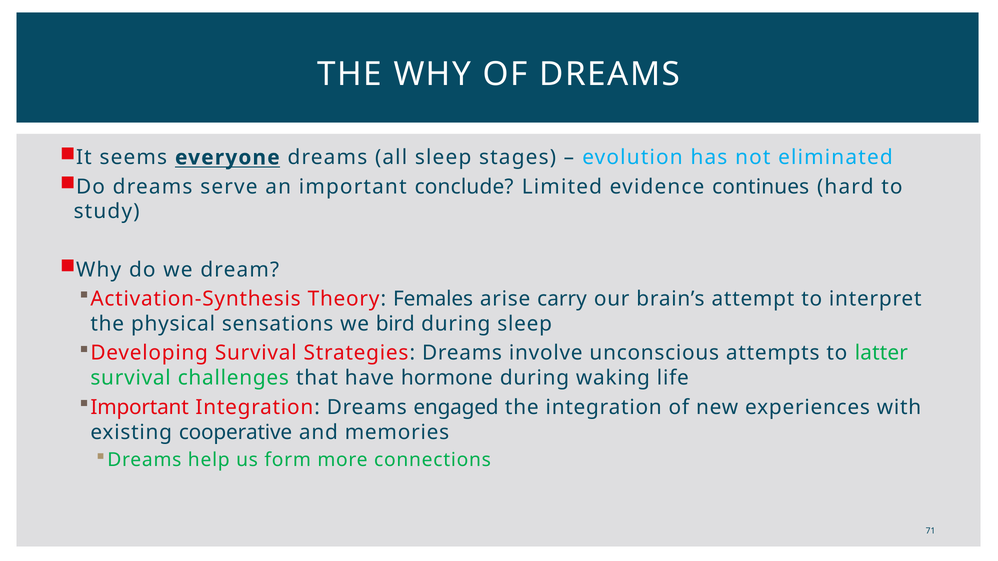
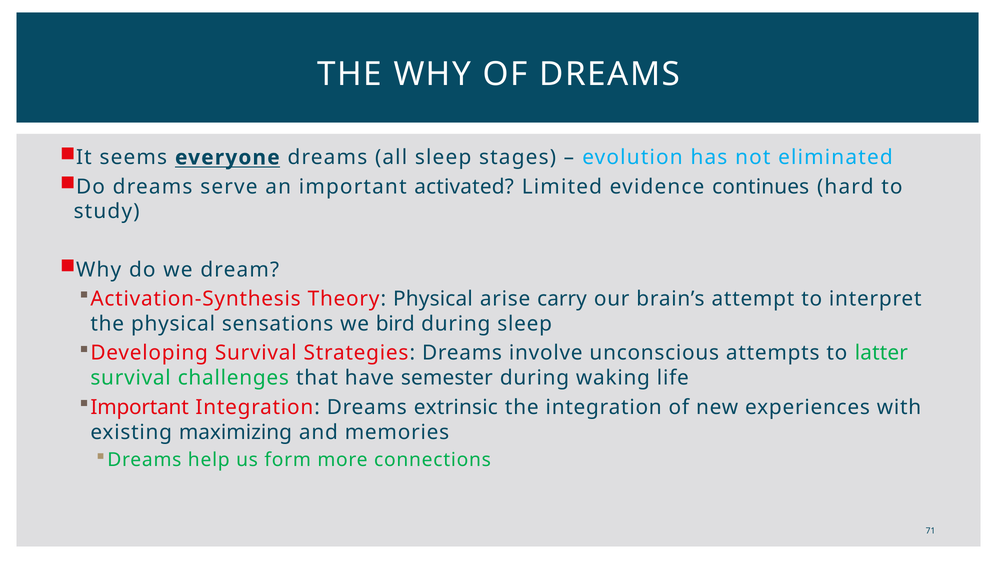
conclude: conclude -> activated (464, 187)
Theory Females: Females -> Physical (433, 299)
hormone: hormone -> semester (447, 378)
engaged: engaged -> extrinsic (456, 407)
cooperative: cooperative -> maximizing (235, 432)
